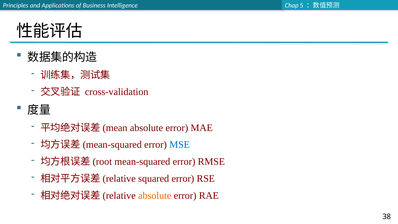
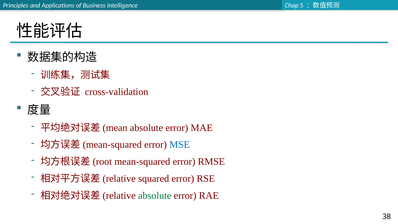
absolute colour: orange -> green (155, 195)
